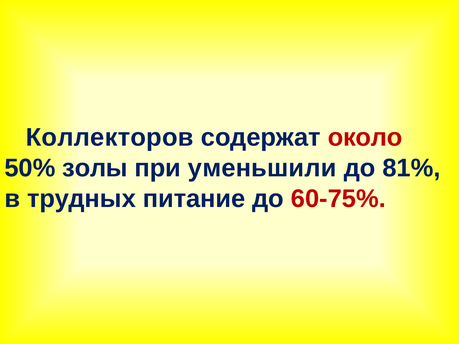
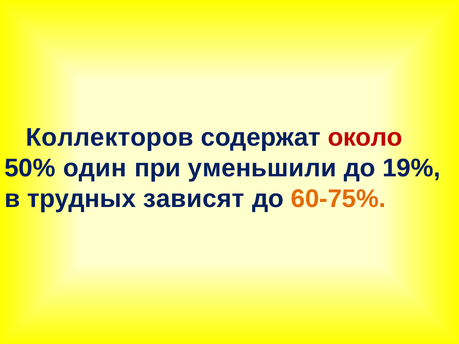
золы: золы -> один (95, 168)
81%: 81% -> 19% (411, 168)
питание: питание -> зависят (194, 199)
60-75% colour: red -> orange (338, 199)
